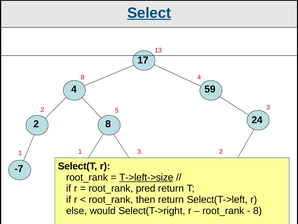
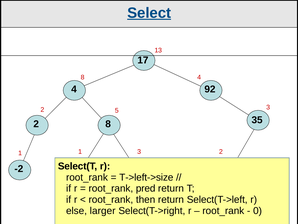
59: 59 -> 92 (210, 89)
24: 24 -> 35 (257, 120)
-7: -7 -> -2 (19, 169)
T->left->size underline: present -> none (146, 177)
would: would -> larger (103, 210)
8: 8 -> 0 (258, 210)
